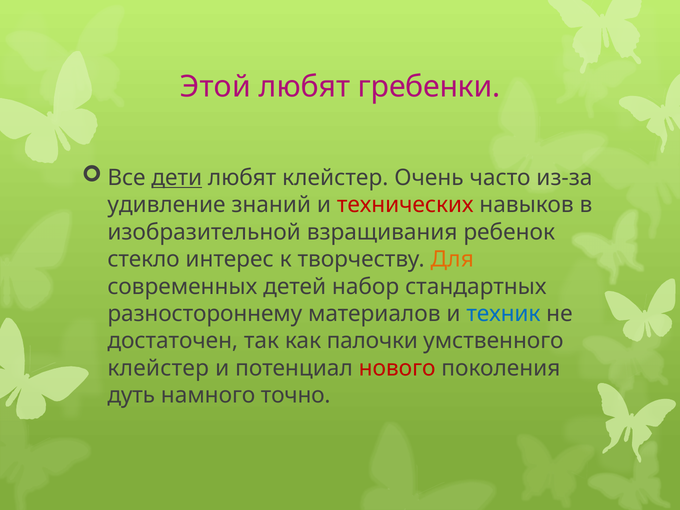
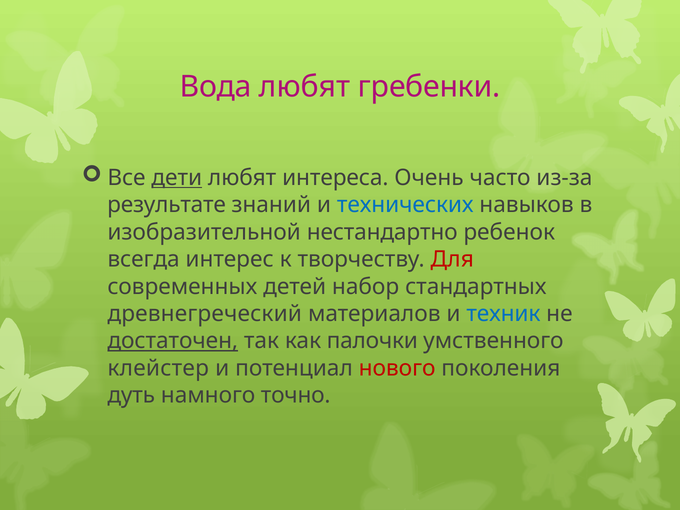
Этой: Этой -> Вода (216, 87)
любят клейстер: клейстер -> интереса (335, 178)
удивление: удивление -> результате (167, 205)
технических colour: red -> blue (405, 205)
взращивания: взращивания -> нестандартно (382, 232)
стекло: стекло -> всегда (144, 259)
Для colour: orange -> red (452, 259)
разностороннему: разностороннему -> древнегреческий (205, 314)
достаточен underline: none -> present (173, 341)
